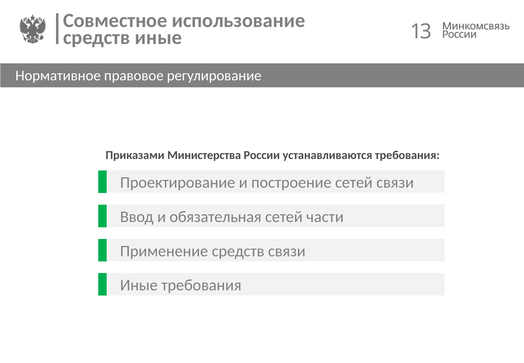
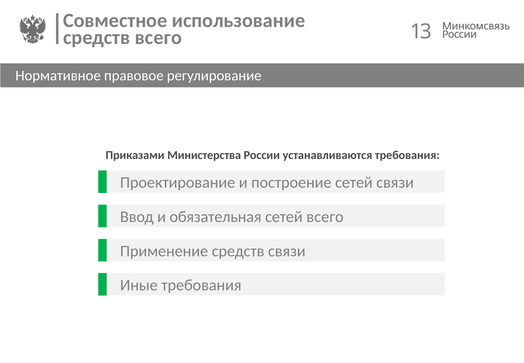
средств иные: иные -> всего (158, 37)
сетей части: части -> всего (325, 217)
